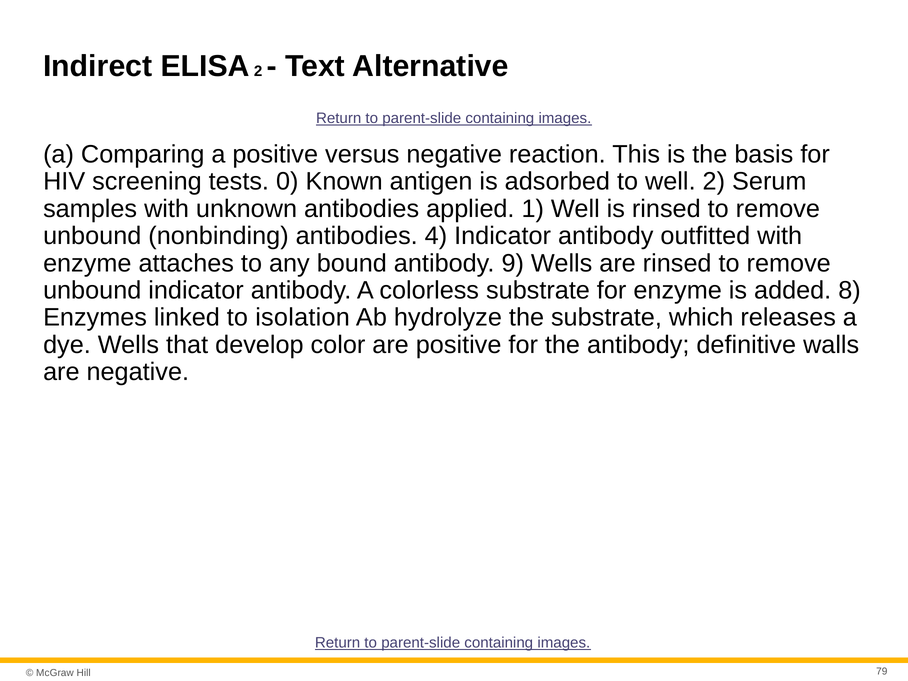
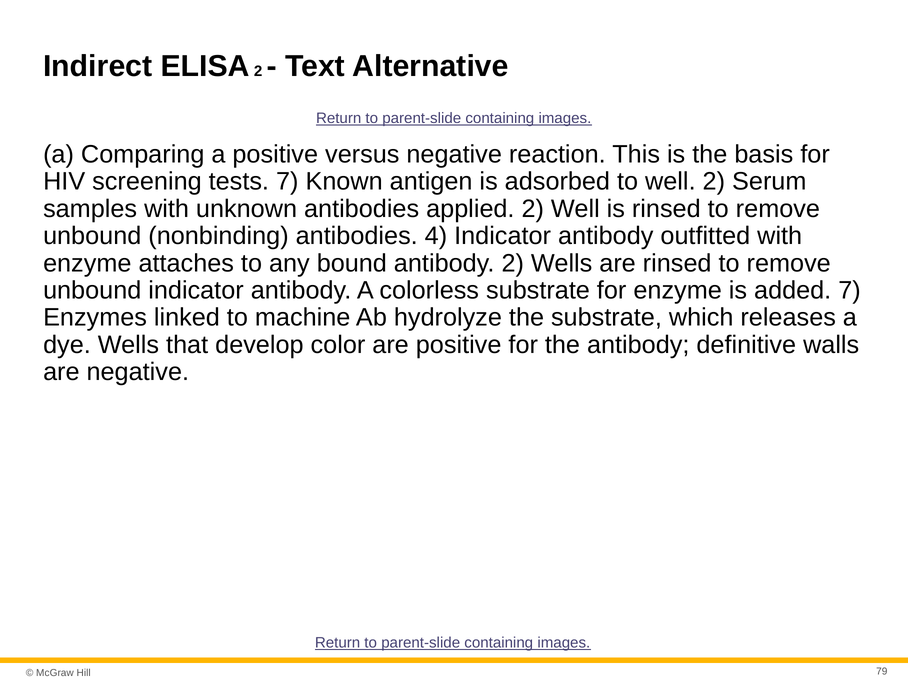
tests 0: 0 -> 7 (287, 181)
applied 1: 1 -> 2 (533, 209)
antibody 9: 9 -> 2 (513, 263)
added 8: 8 -> 7 (849, 290)
isolation: isolation -> machine (303, 318)
